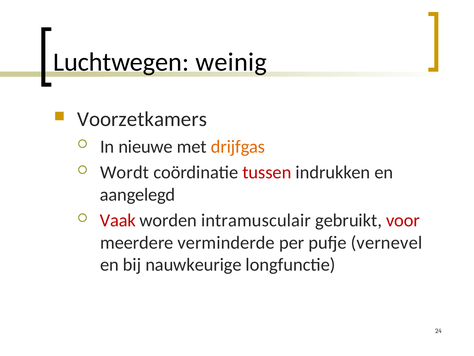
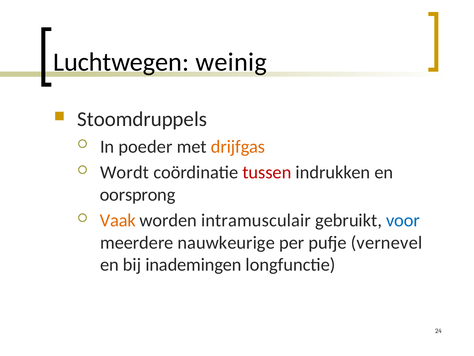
Voorzetkamers: Voorzetkamers -> Stoomdruppels (142, 119)
nieuwe: nieuwe -> poeder (146, 146)
aangelegd: aangelegd -> oorsprong (138, 194)
Vaak colour: red -> orange (118, 220)
voor colour: red -> blue (403, 220)
verminderde: verminderde -> nauwkeurige (226, 242)
nauwkeurige: nauwkeurige -> inademingen (194, 264)
